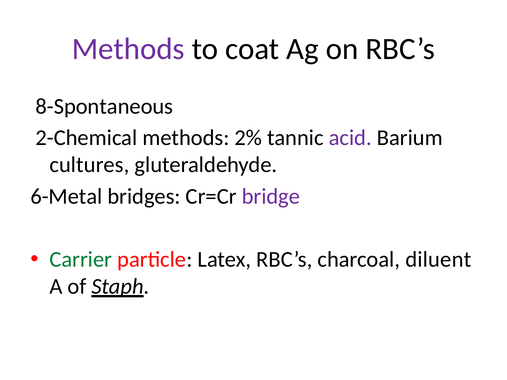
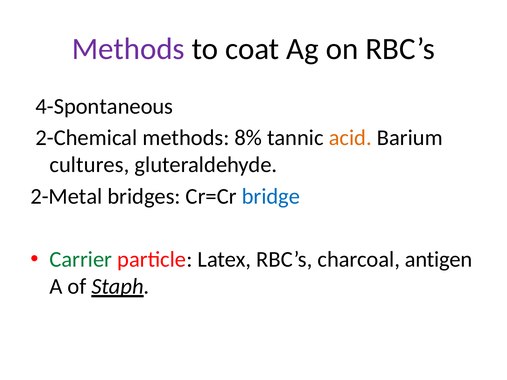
8-Spontaneous: 8-Spontaneous -> 4-Spontaneous (104, 106)
2%: 2% -> 8% (248, 138)
acid colour: purple -> orange (350, 138)
6-Metal: 6-Metal -> 2-Metal (66, 197)
bridge colour: purple -> blue (271, 197)
diluent: diluent -> antigen (439, 260)
